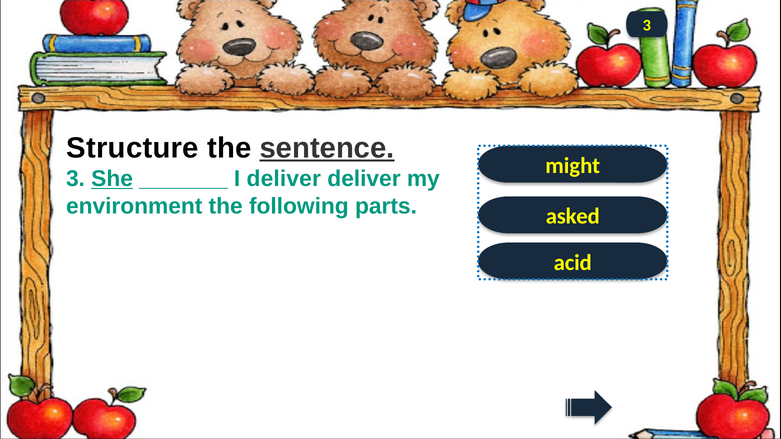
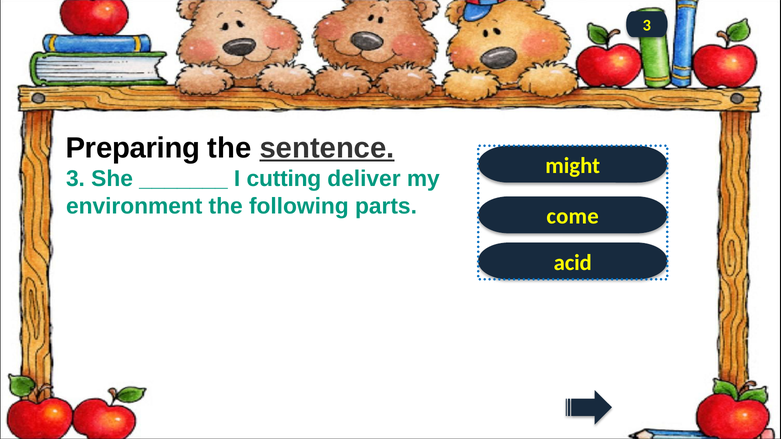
Structure: Structure -> Preparing (133, 148)
She underline: present -> none (112, 179)
I deliver: deliver -> cutting (284, 179)
asked: asked -> come (573, 217)
